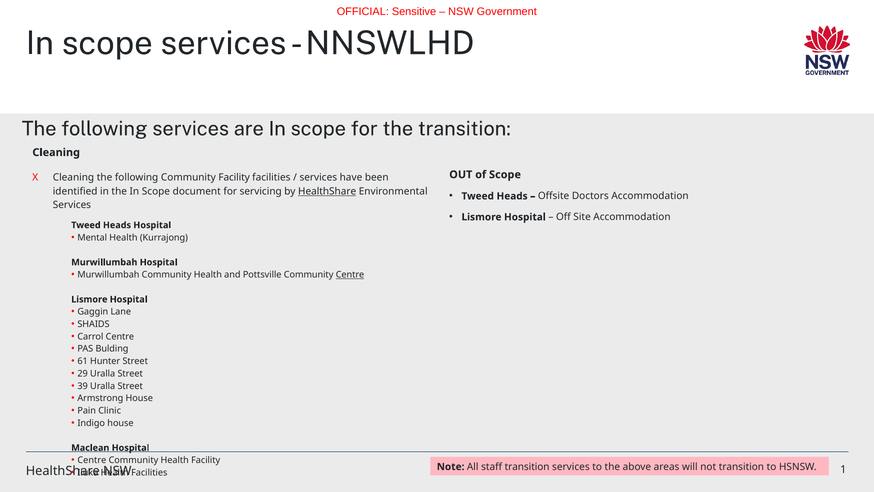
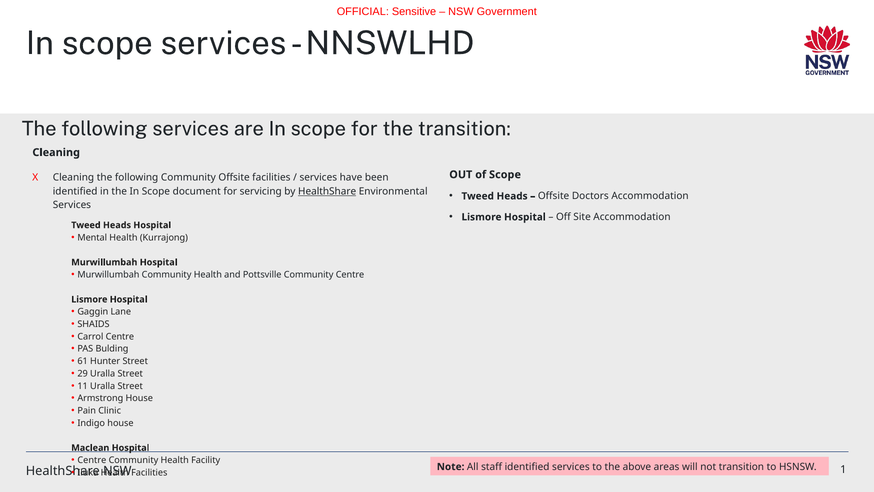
Community Facility: Facility -> Offsite (234, 177)
Centre underline: present -> none (350, 274)
39: 39 -> 11 (83, 386)
staff transition: transition -> identified (527, 466)
